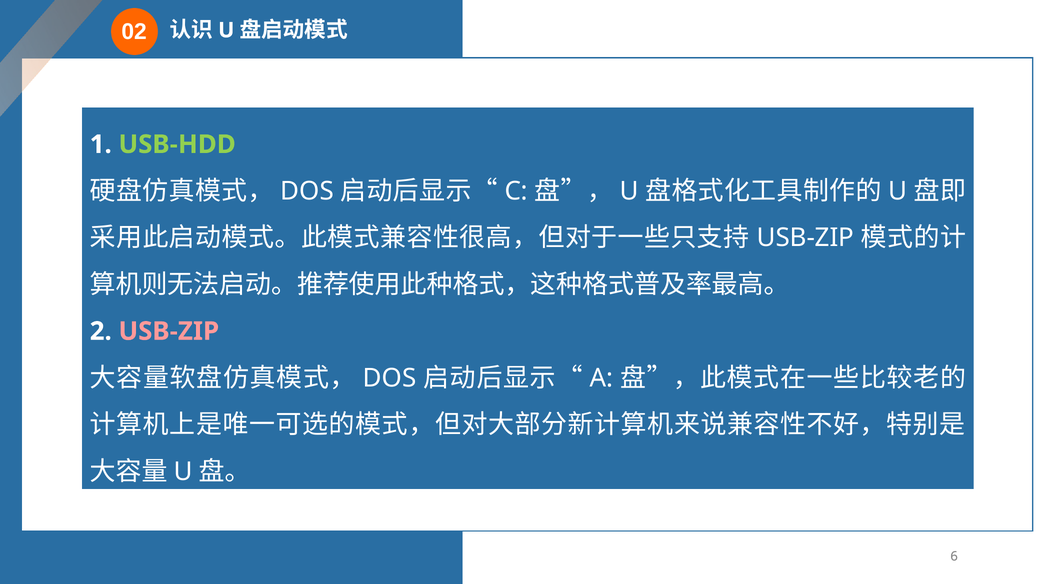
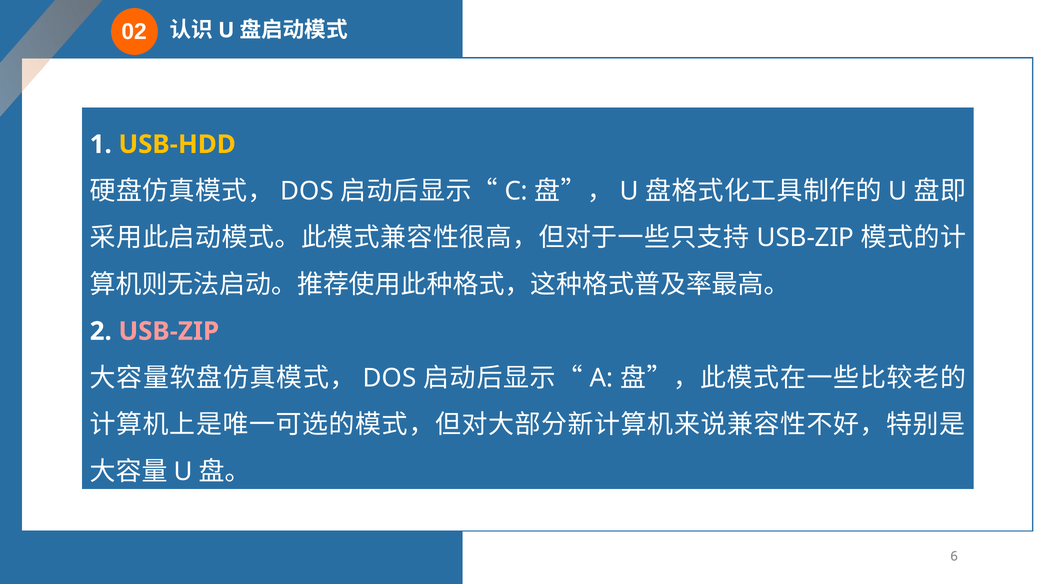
USB-HDD colour: light green -> yellow (177, 144)
